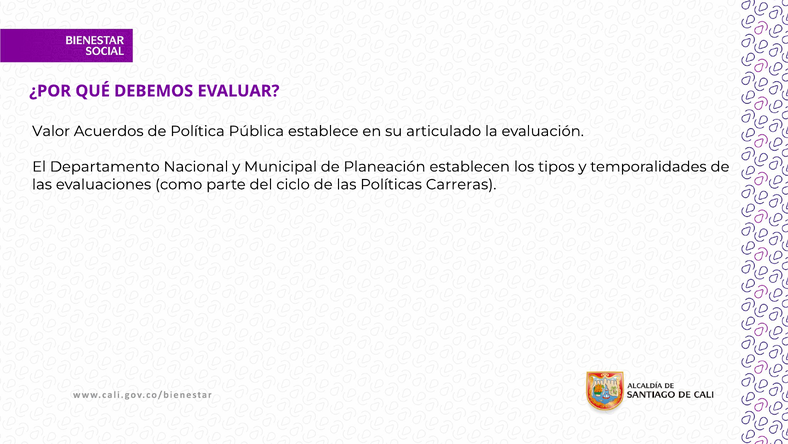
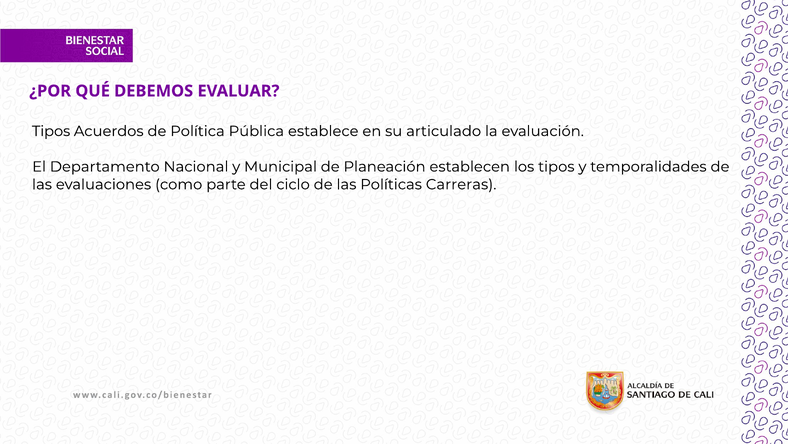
Valor: Valor -> Tipos (51, 131)
